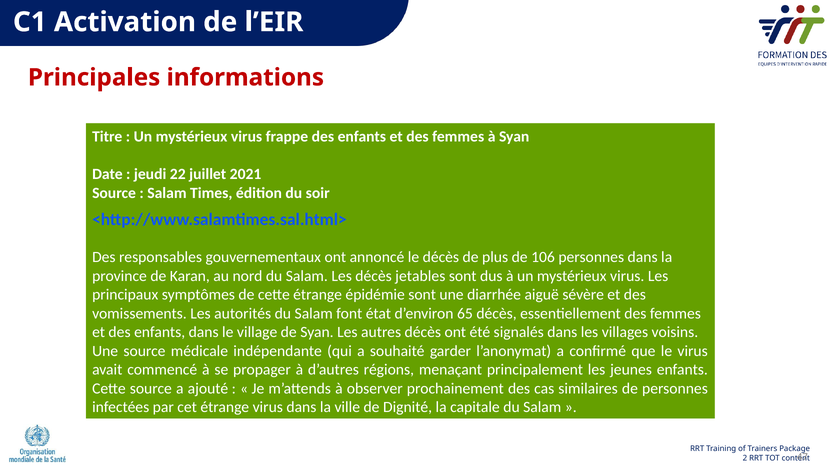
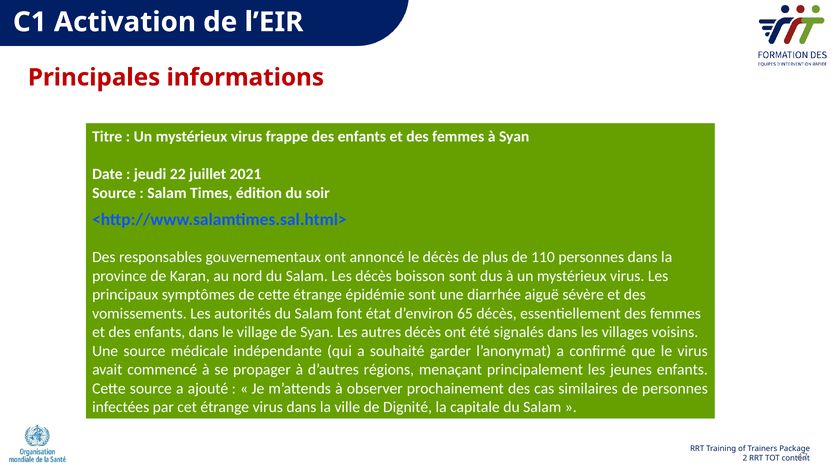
106: 106 -> 110 (543, 258)
jetables: jetables -> boisson (420, 276)
